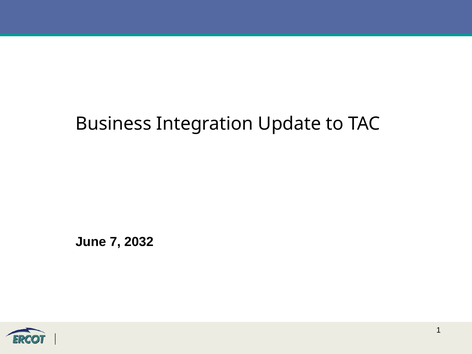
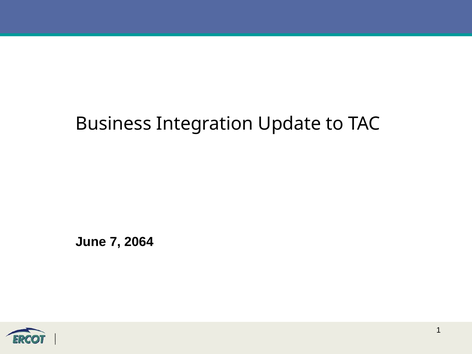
2032: 2032 -> 2064 (139, 242)
